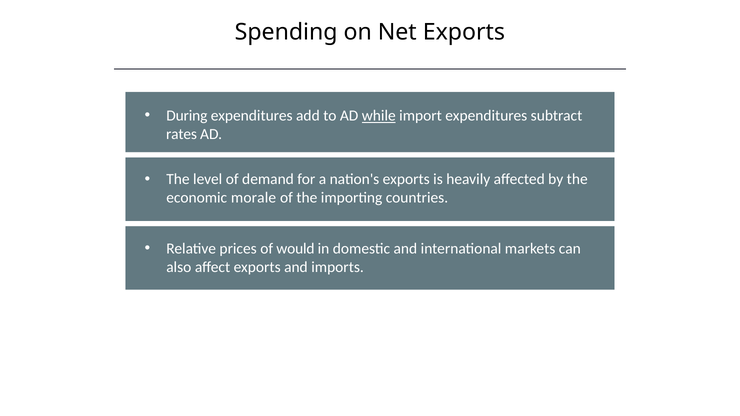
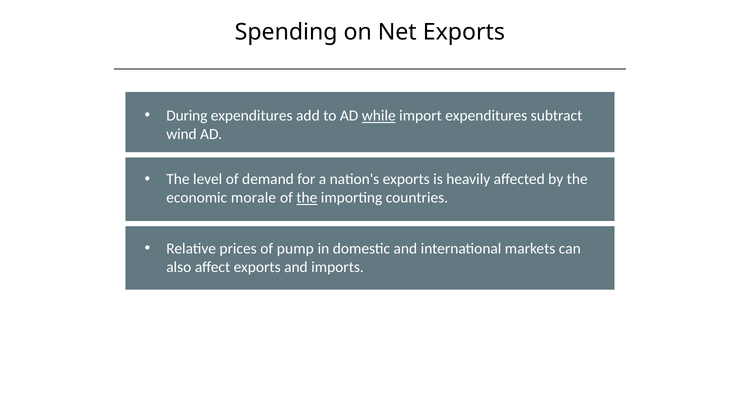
rates: rates -> wind (182, 134)
the underline: none -> present (307, 198)
would: would -> pump (295, 249)
